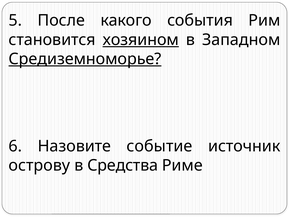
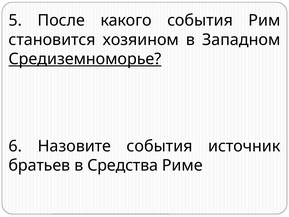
хозяином underline: present -> none (141, 40)
Назовите событие: событие -> события (160, 146)
острову: острову -> братьев (39, 165)
